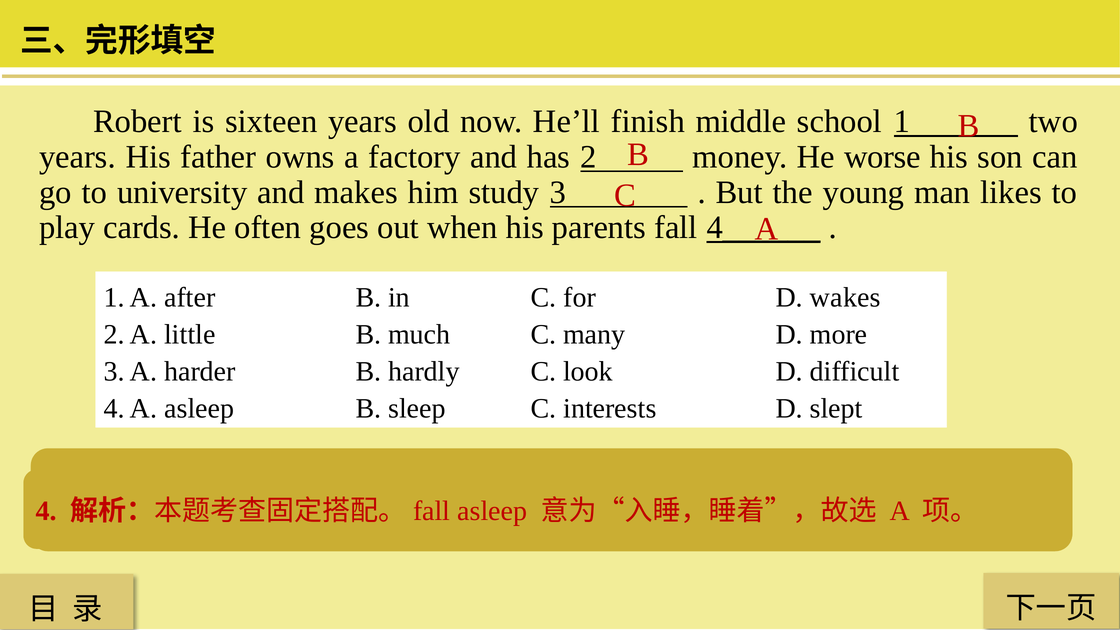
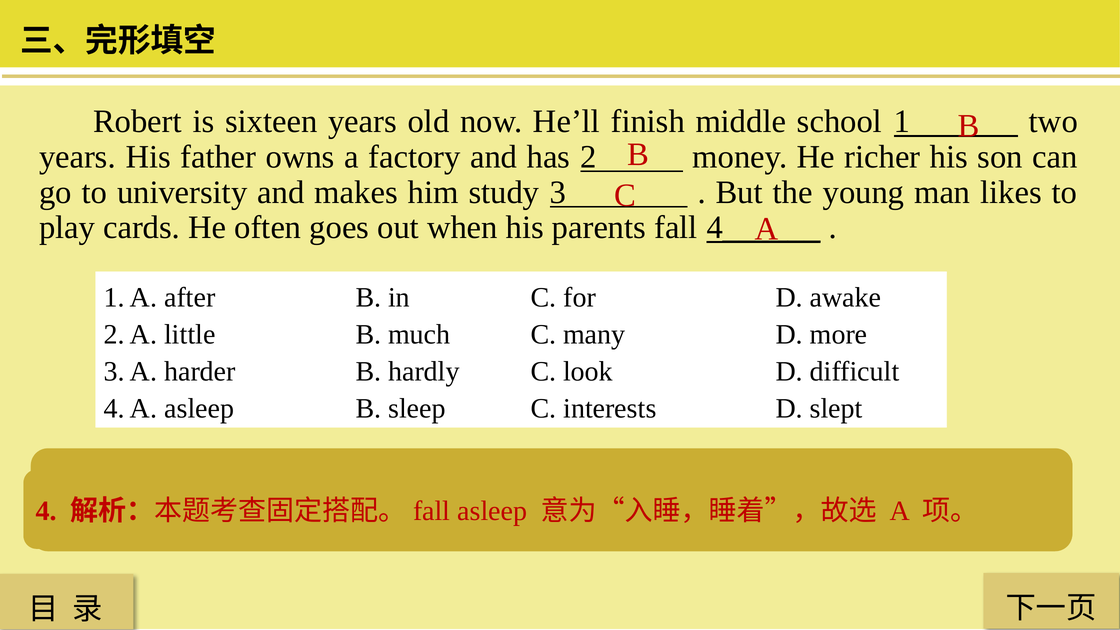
worse: worse -> richer (882, 157)
wakes: wakes -> awake (845, 298)
